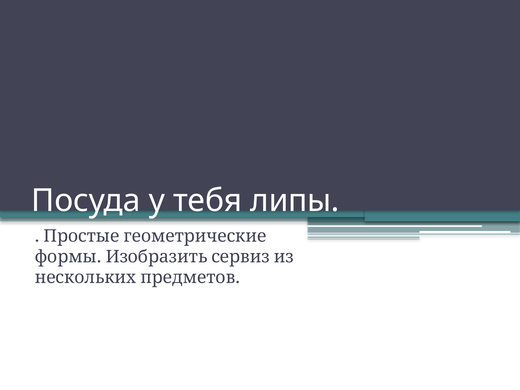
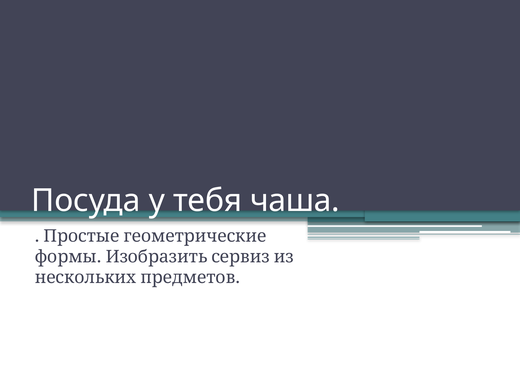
липы: липы -> чаша (295, 201)
